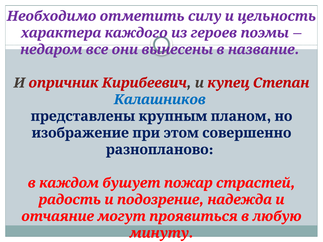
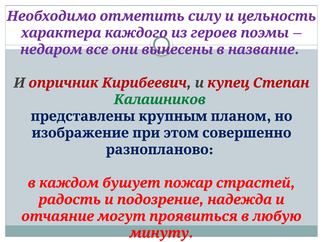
Калашников colour: blue -> green (160, 100)
